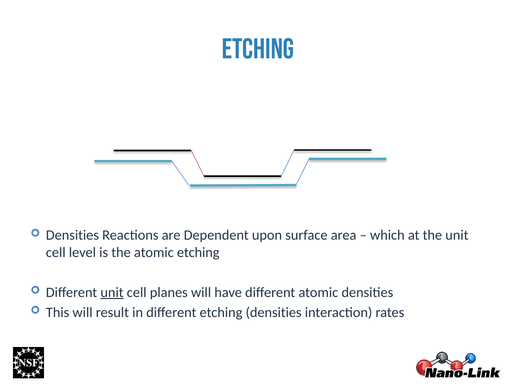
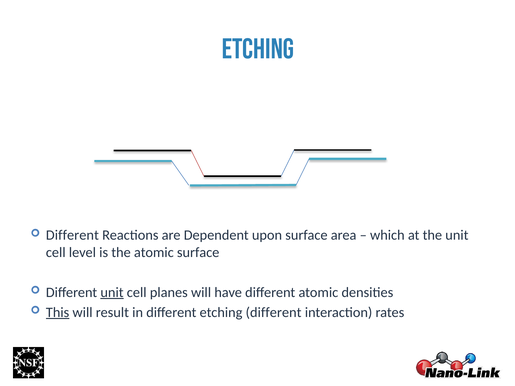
Densities: Densities -> Different (72, 235)
atomic etching: etching -> surface (198, 253)
This underline: none -> present (58, 313)
etching densities: densities -> different (274, 313)
